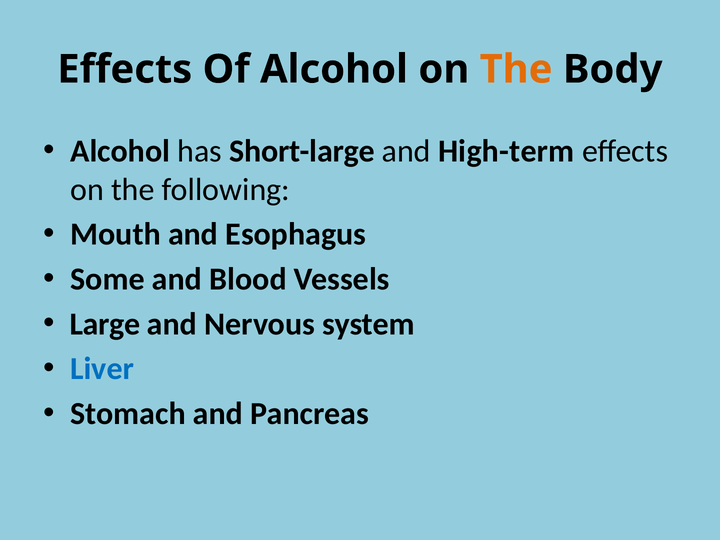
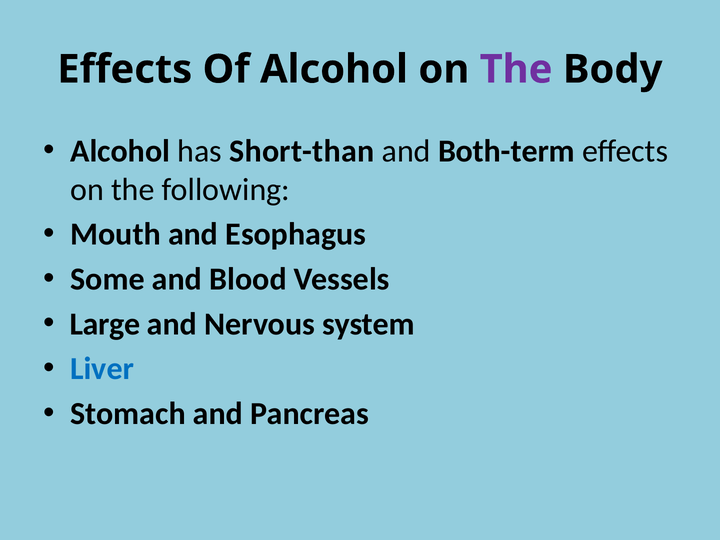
The colour: orange -> purple (516, 69)
Short-large: Short-large -> Short-than (302, 151)
High-term: High-term -> Both-term (506, 151)
